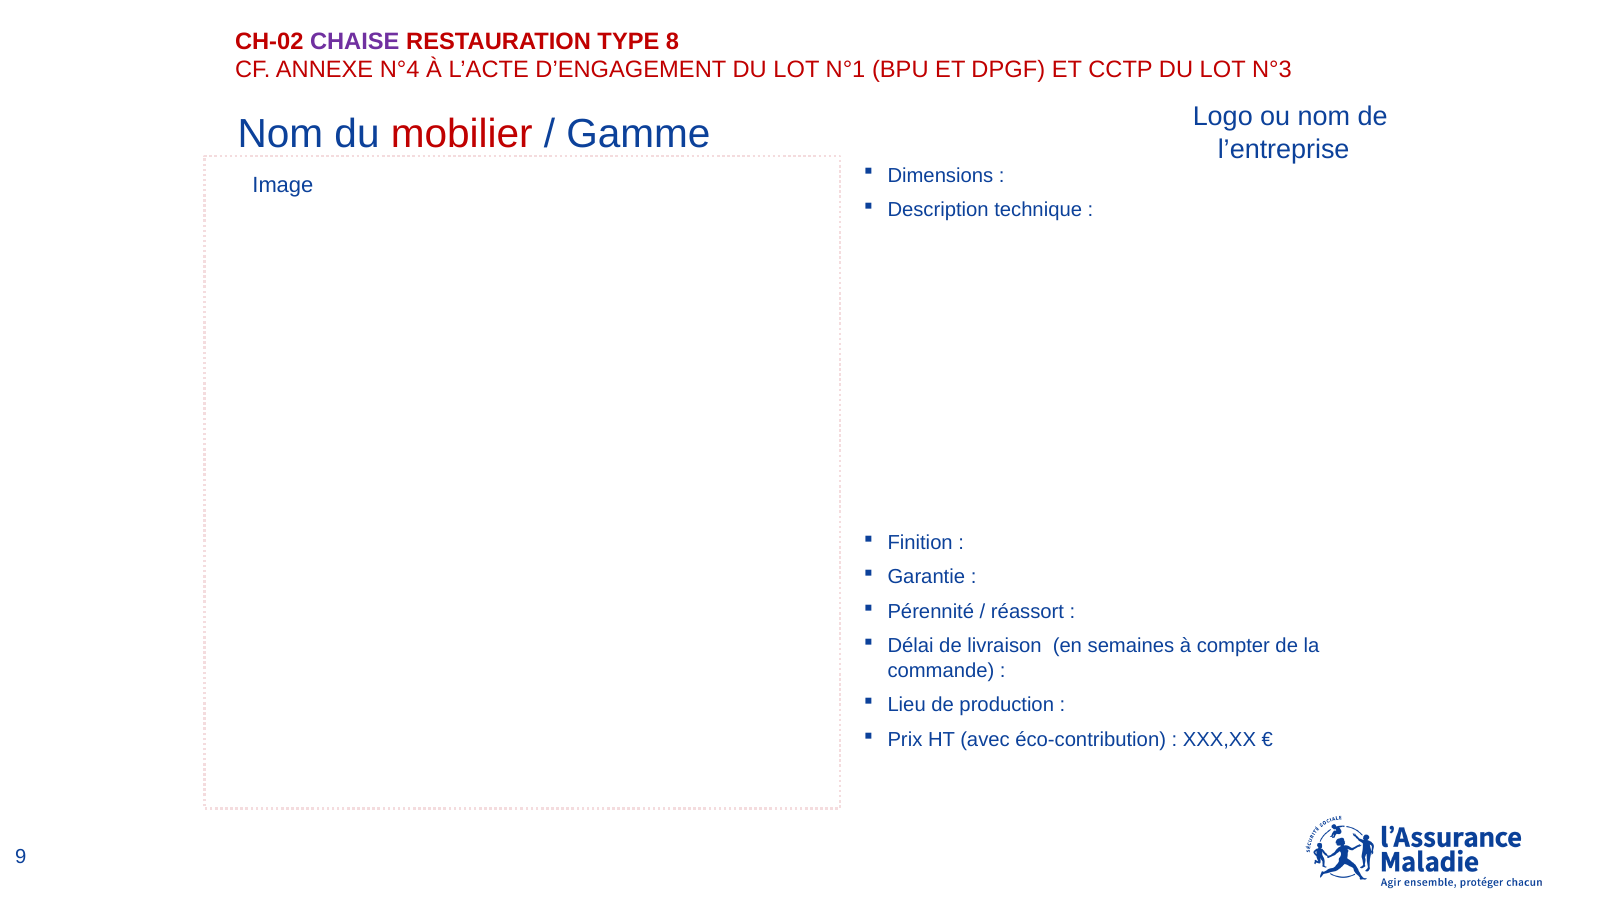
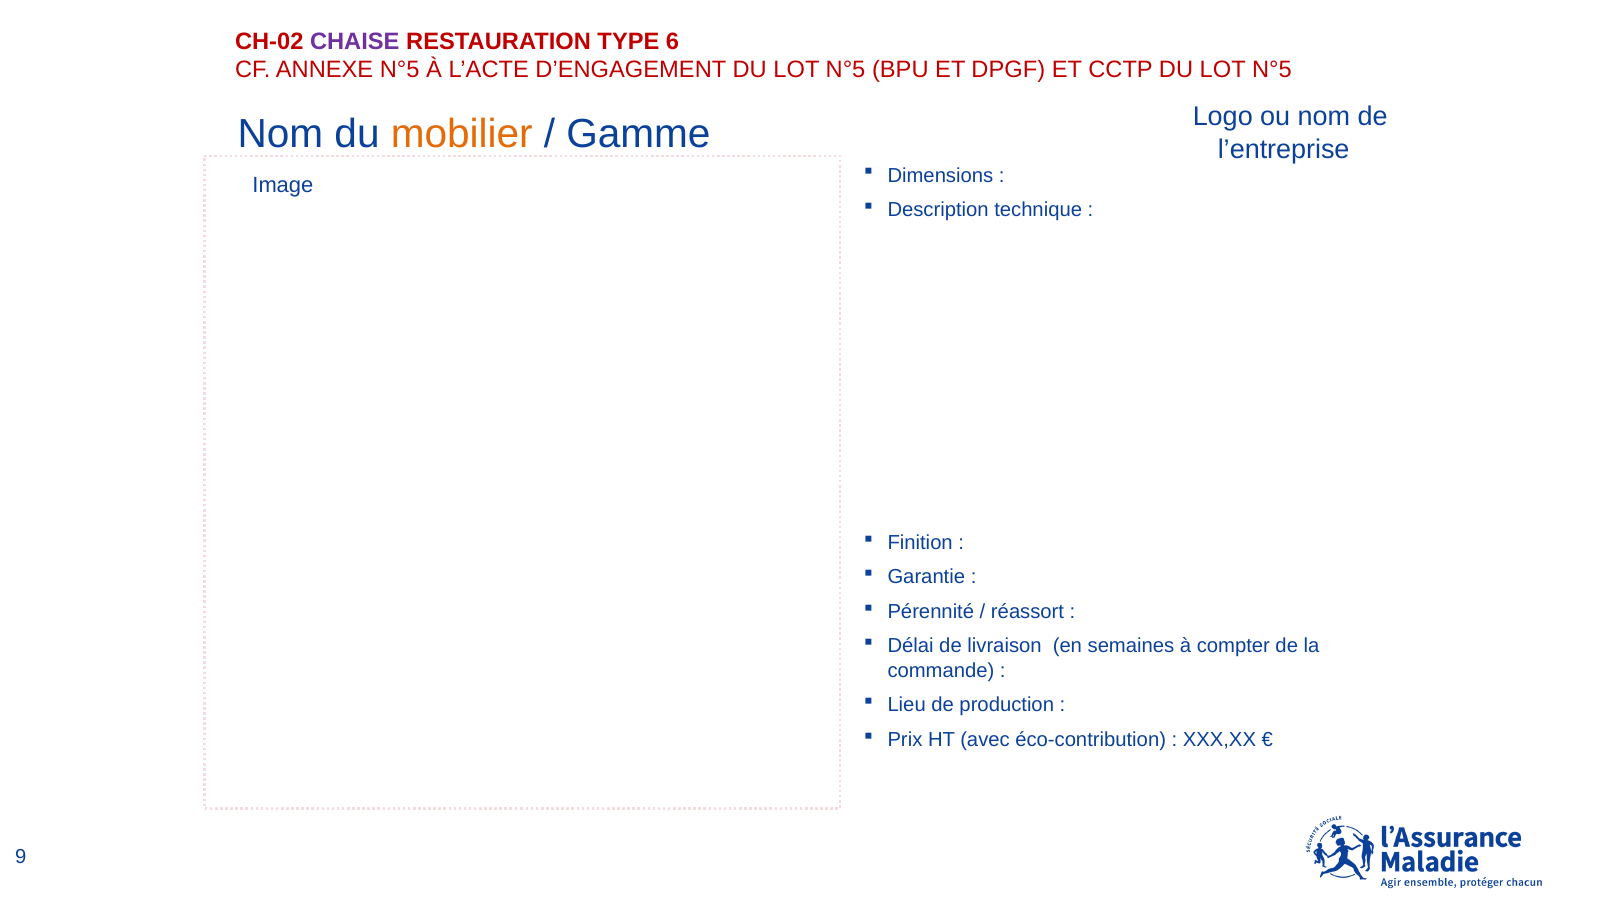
8: 8 -> 6 (673, 41)
ANNEXE N°4: N°4 -> N°5 (400, 70)
D’ENGAGEMENT DU LOT N°1: N°1 -> N°5 (846, 70)
CCTP DU LOT N°3: N°3 -> N°5 (1272, 70)
mobilier colour: red -> orange (462, 134)
